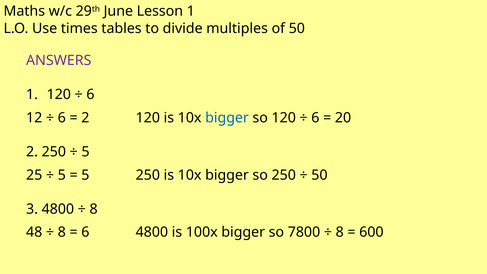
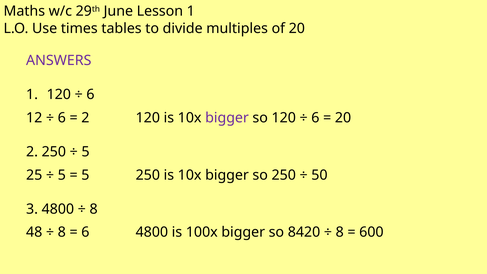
of 50: 50 -> 20 (297, 28)
bigger colour: blue -> purple (227, 118)
7800: 7800 -> 8420 (304, 232)
